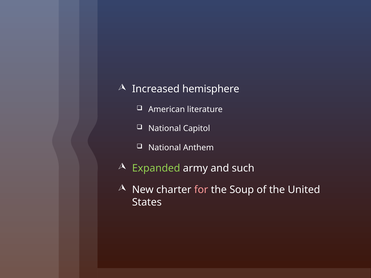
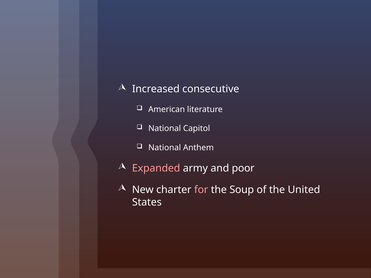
hemisphere: hemisphere -> consecutive (211, 89)
Expanded colour: light green -> pink (156, 168)
such: such -> poor (243, 168)
